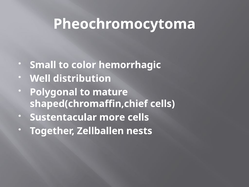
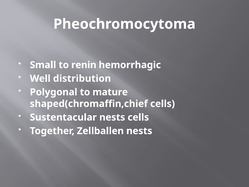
color: color -> renin (84, 65)
Sustentacular more: more -> nests (112, 117)
